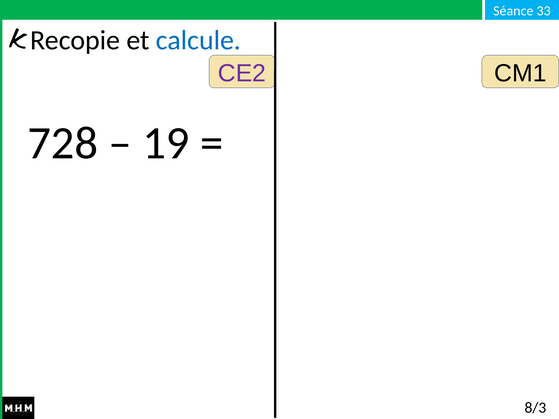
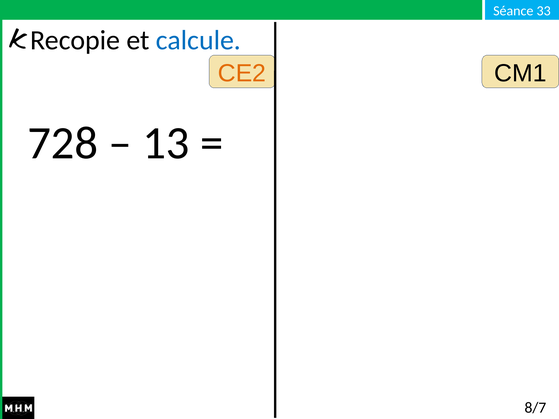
CE2 colour: purple -> orange (242, 73)
19: 19 -> 13 (166, 143)
8/3: 8/3 -> 8/7 (535, 408)
